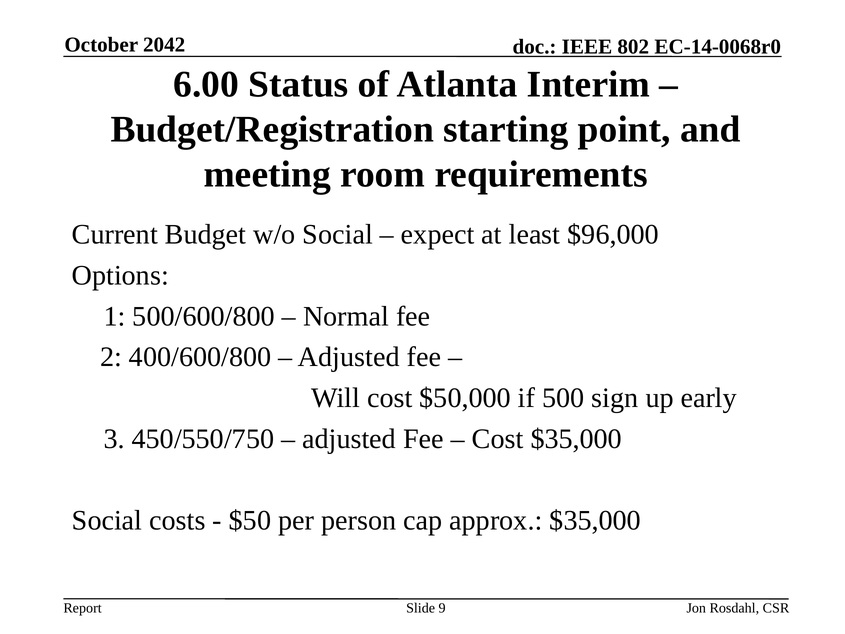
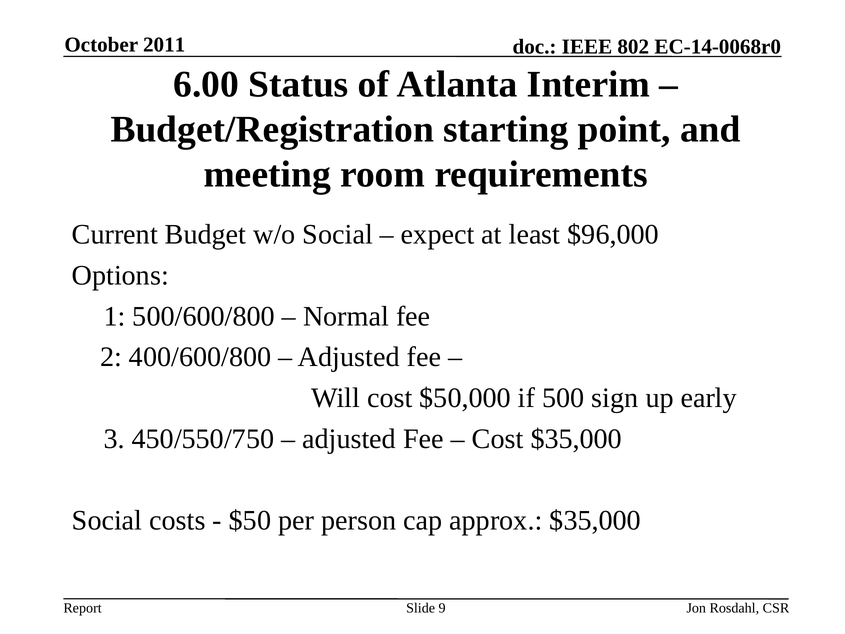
2042: 2042 -> 2011 (164, 45)
